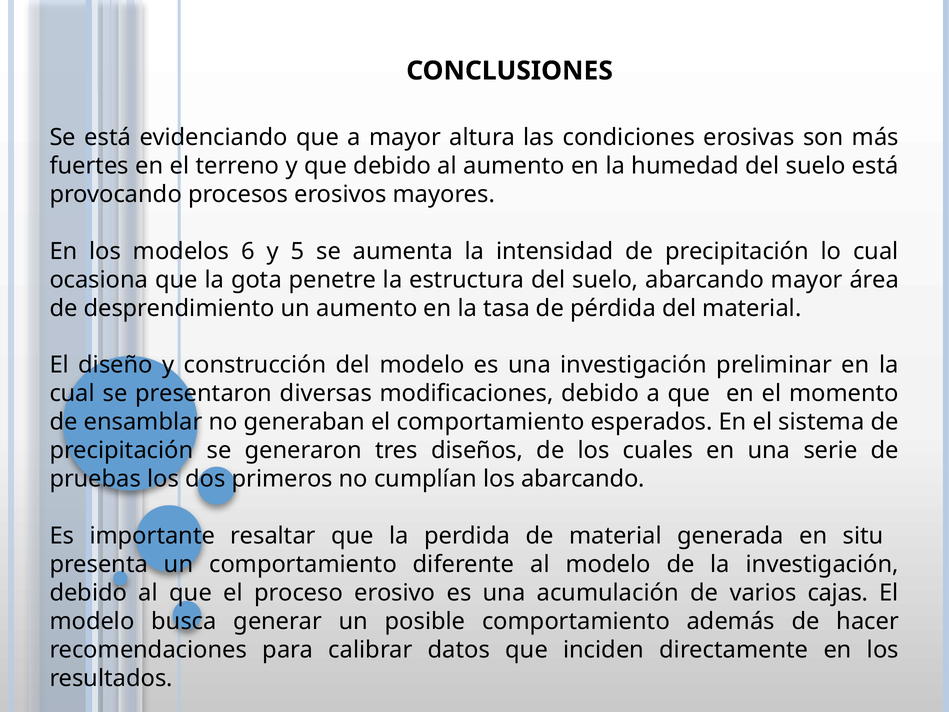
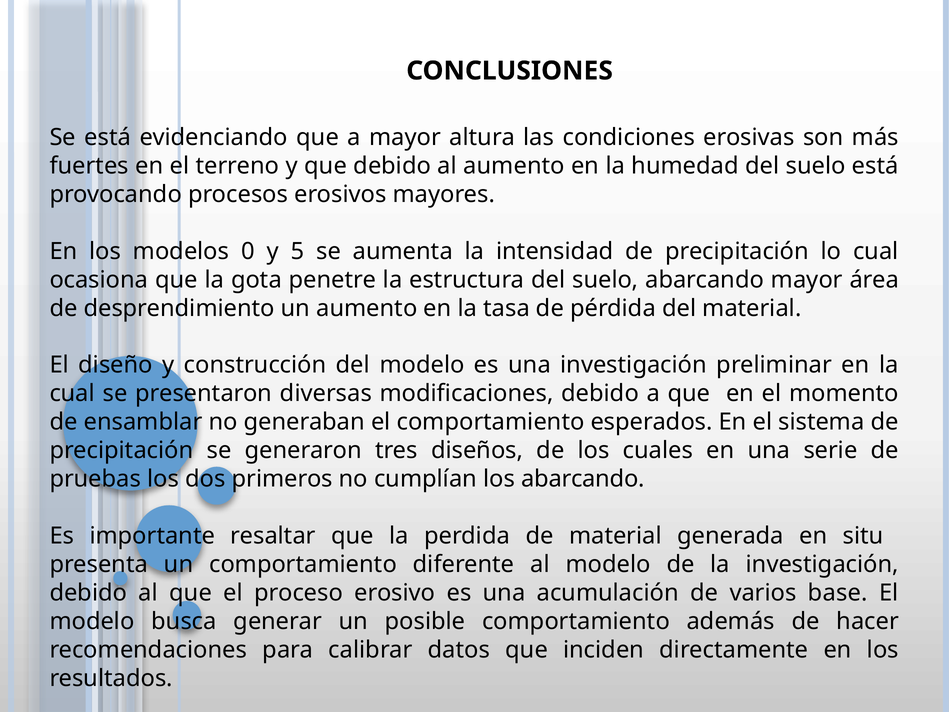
6: 6 -> 0 (248, 251)
cajas: cajas -> base (838, 593)
